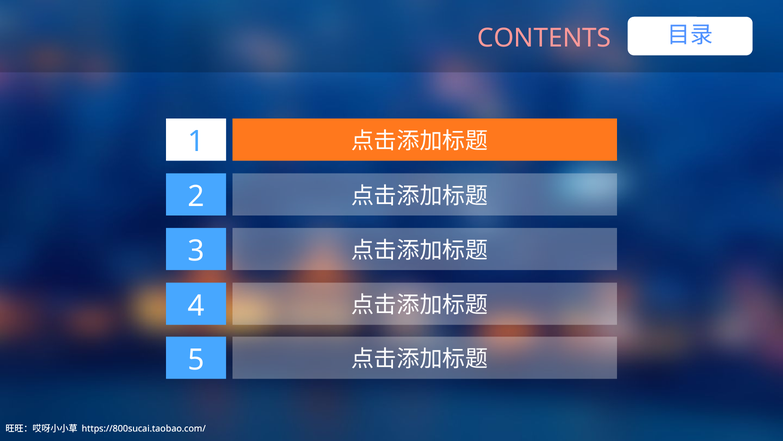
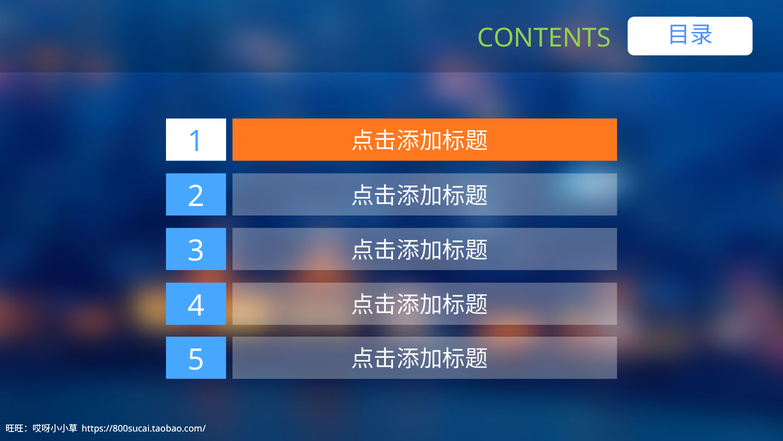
CONTENTS colour: pink -> light green (544, 38)
